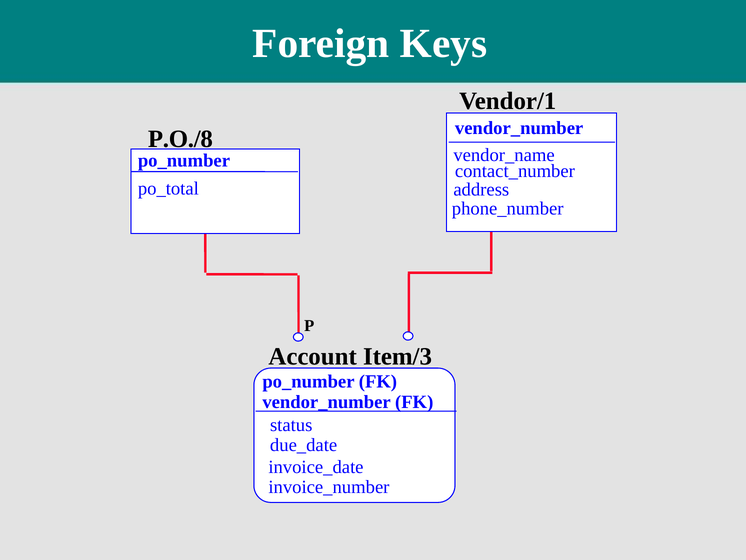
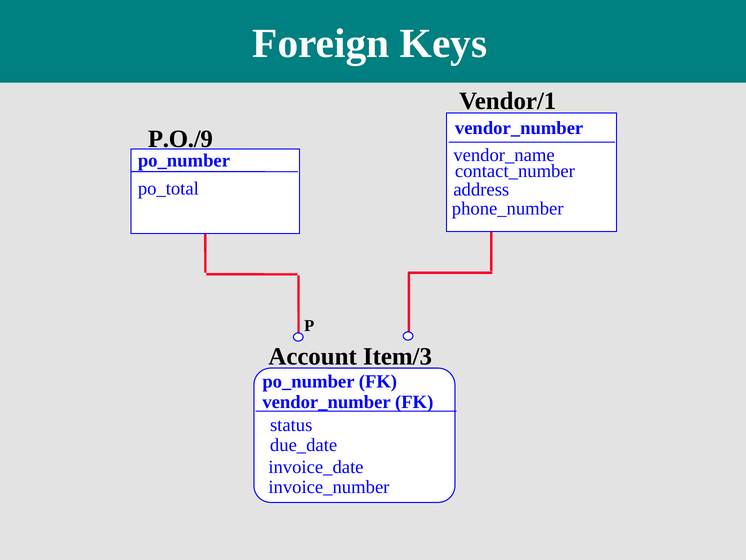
P.O./8: P.O./8 -> P.O./9 (180, 139)
